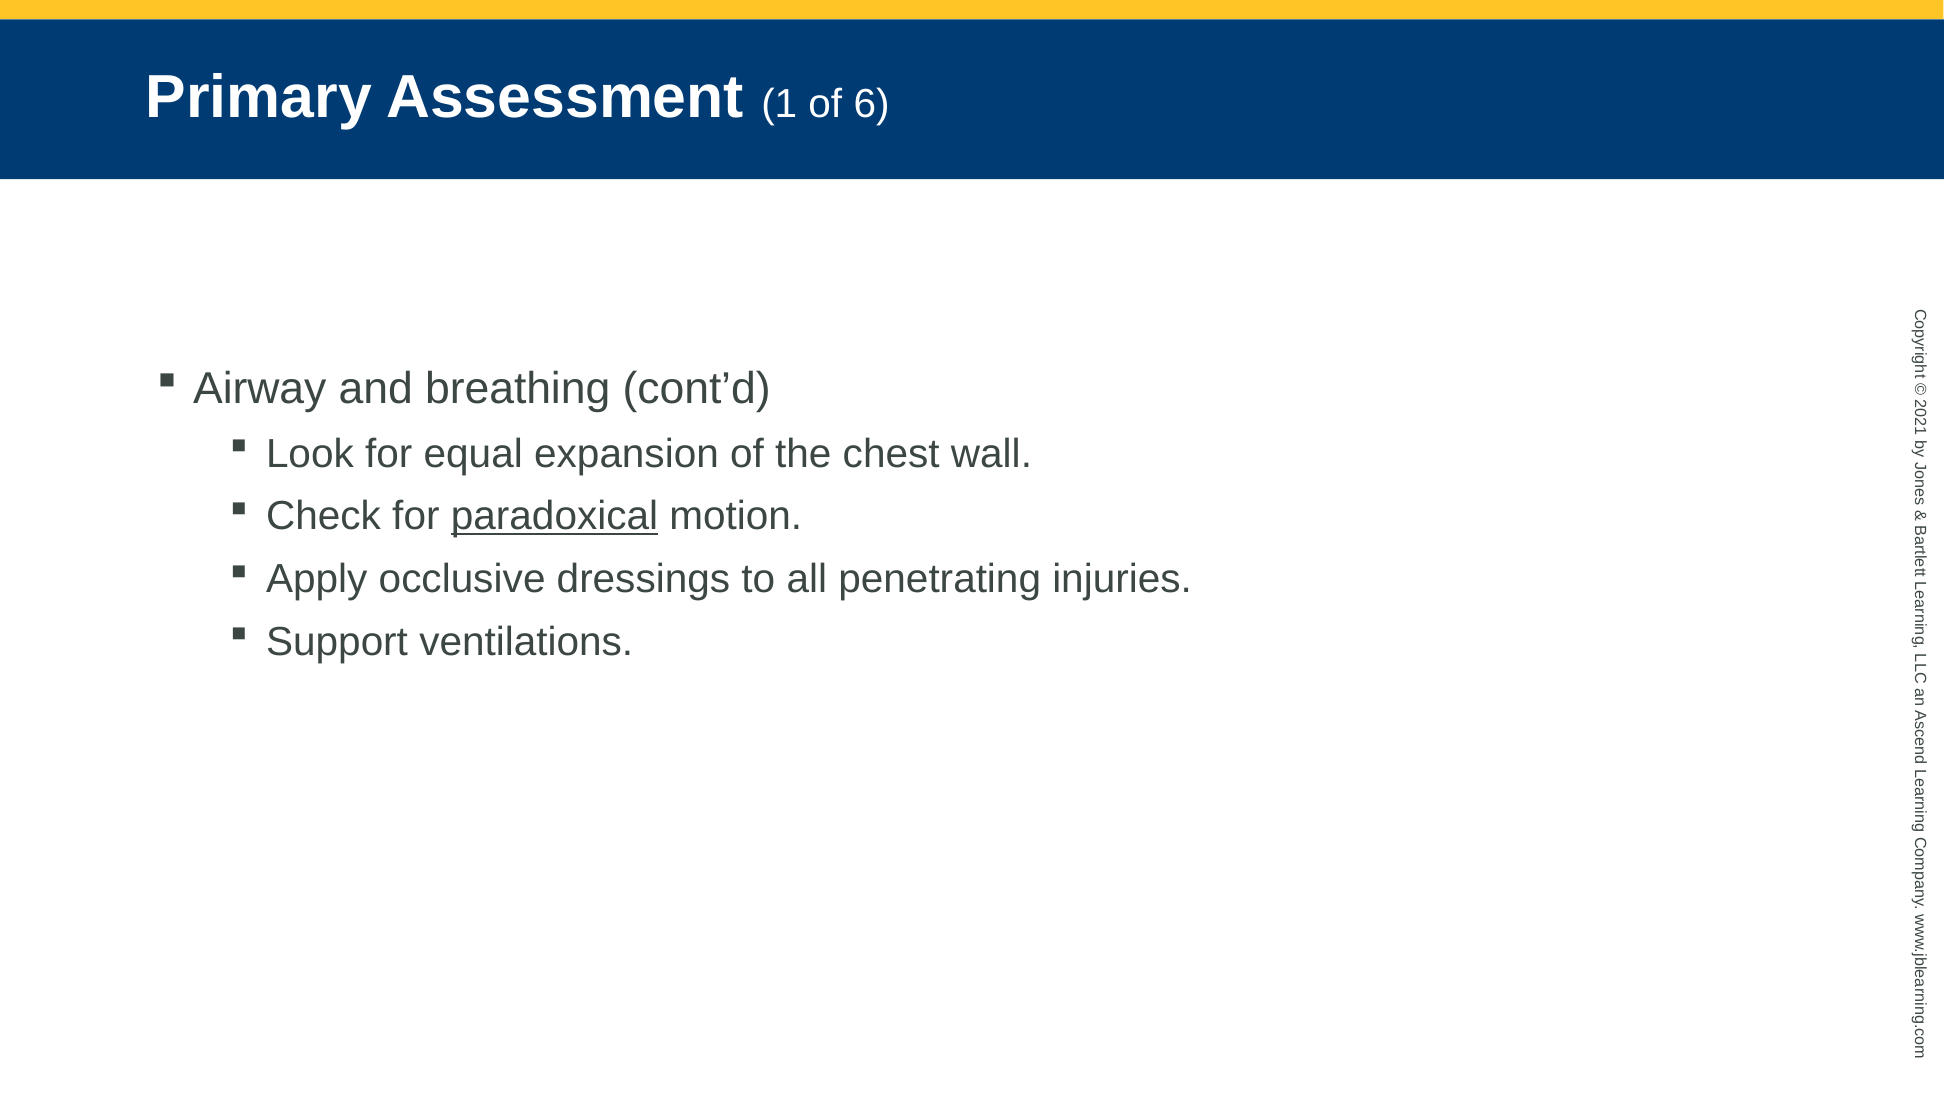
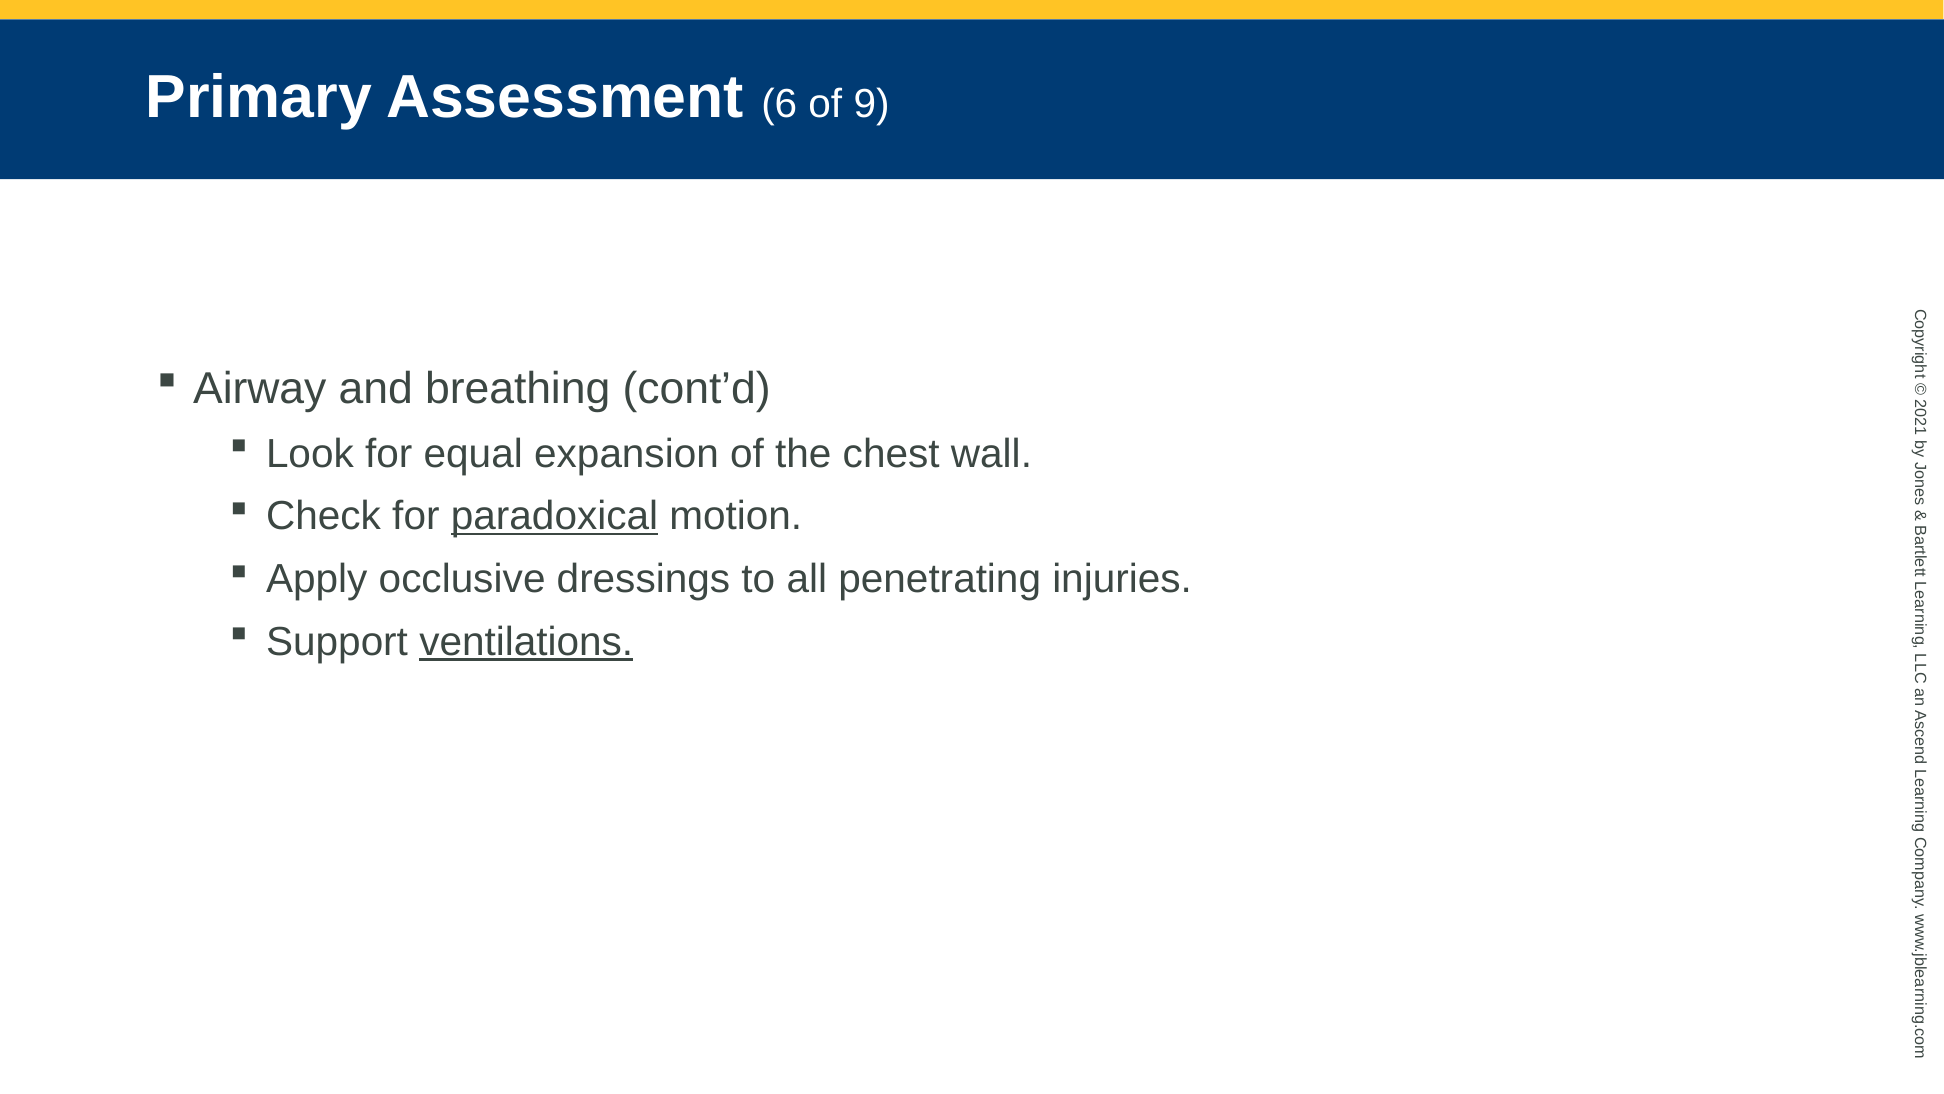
Assessment 1: 1 -> 6 (779, 104)
6: 6 -> 9 (872, 104)
ventilations underline: none -> present (526, 642)
